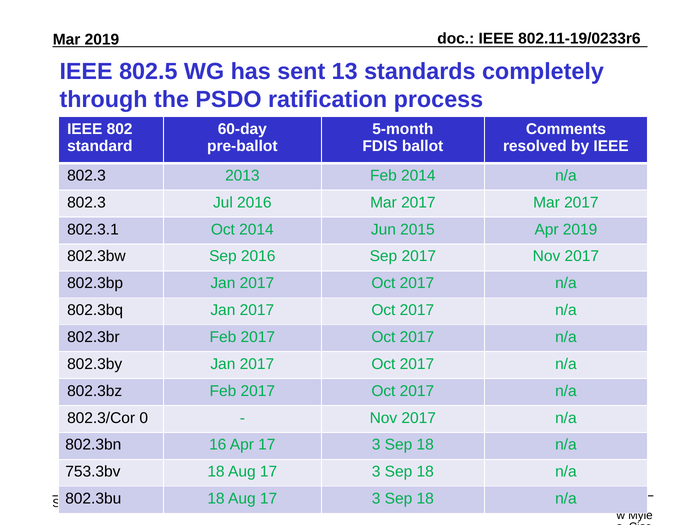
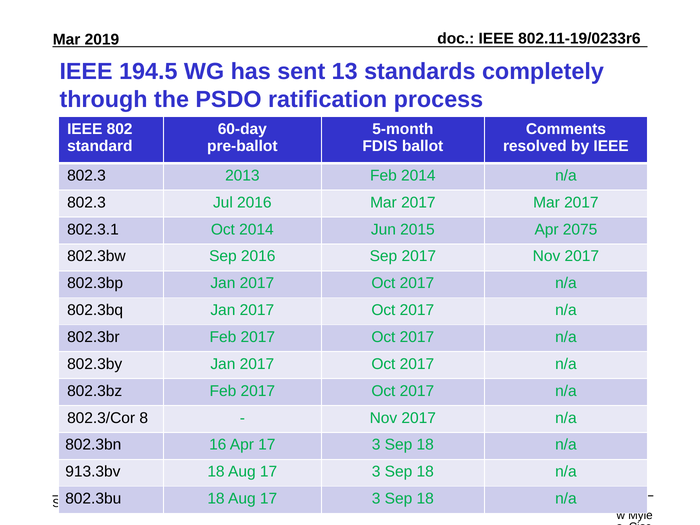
802.5: 802.5 -> 194.5 (148, 72)
Apr 2019: 2019 -> 2075 (580, 229)
0: 0 -> 8 (144, 418)
753.3bv: 753.3bv -> 913.3bv (93, 472)
